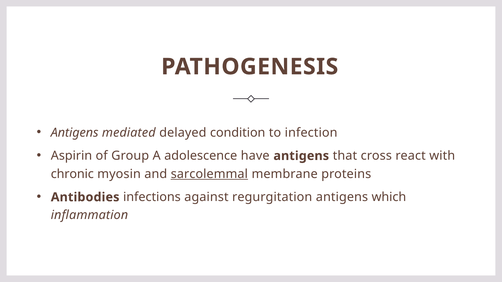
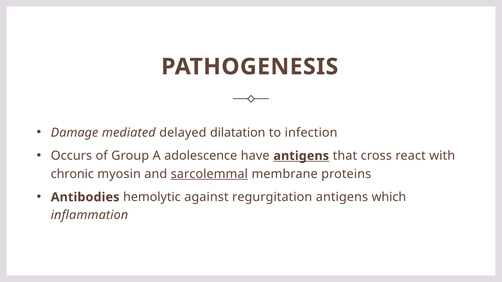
Antigens: Antigens -> Damage (75, 133)
condition: condition -> dilatation (238, 133)
Aspirin: Aspirin -> Occurs (71, 156)
antigens underline: none -> present (301, 156)
infections: infections -> hemolytic (152, 197)
